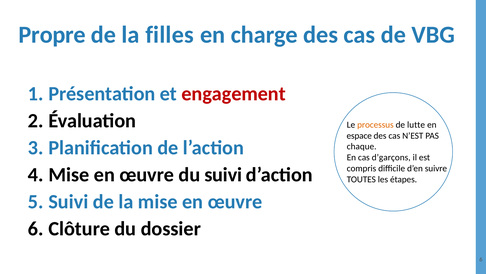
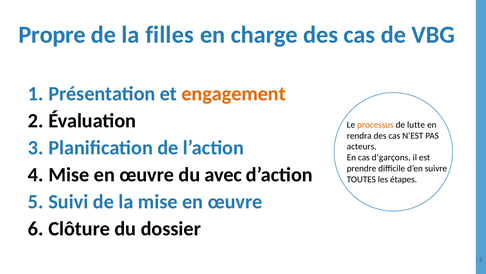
engagement colour: red -> orange (234, 93)
espace: espace -> rendra (359, 135)
chaque: chaque -> acteurs (362, 146)
compris: compris -> prendre (362, 168)
suivi: suivi -> avec (223, 174)
